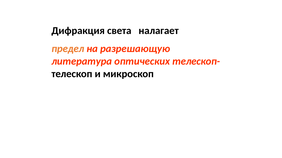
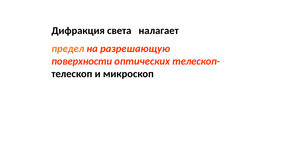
литература: литература -> поверхности (82, 61)
